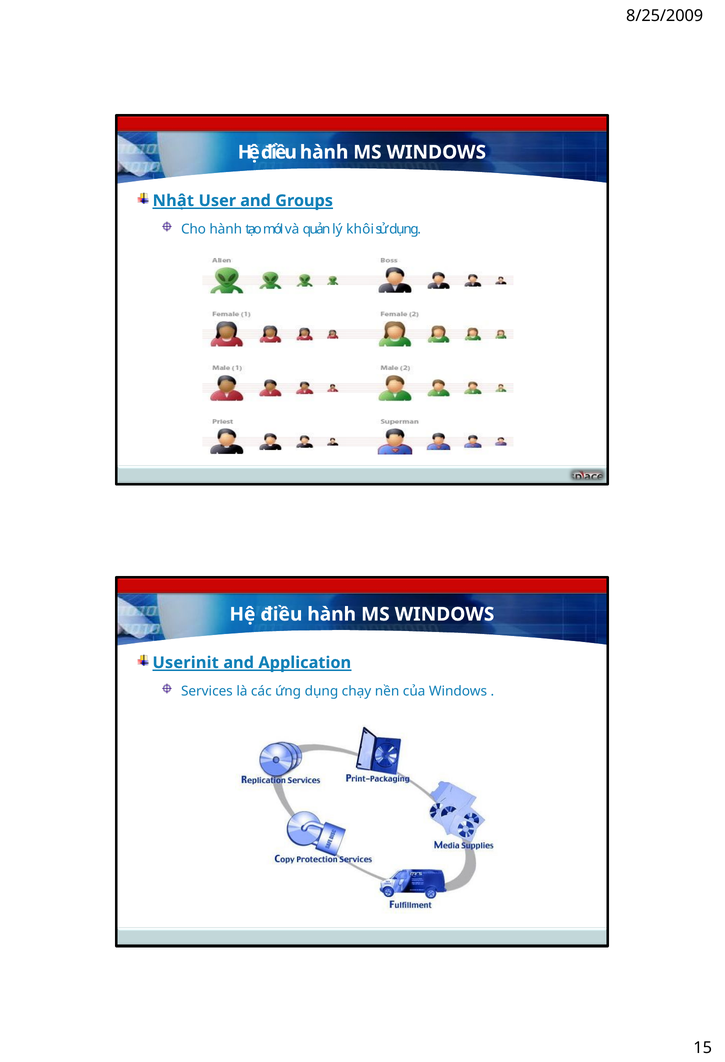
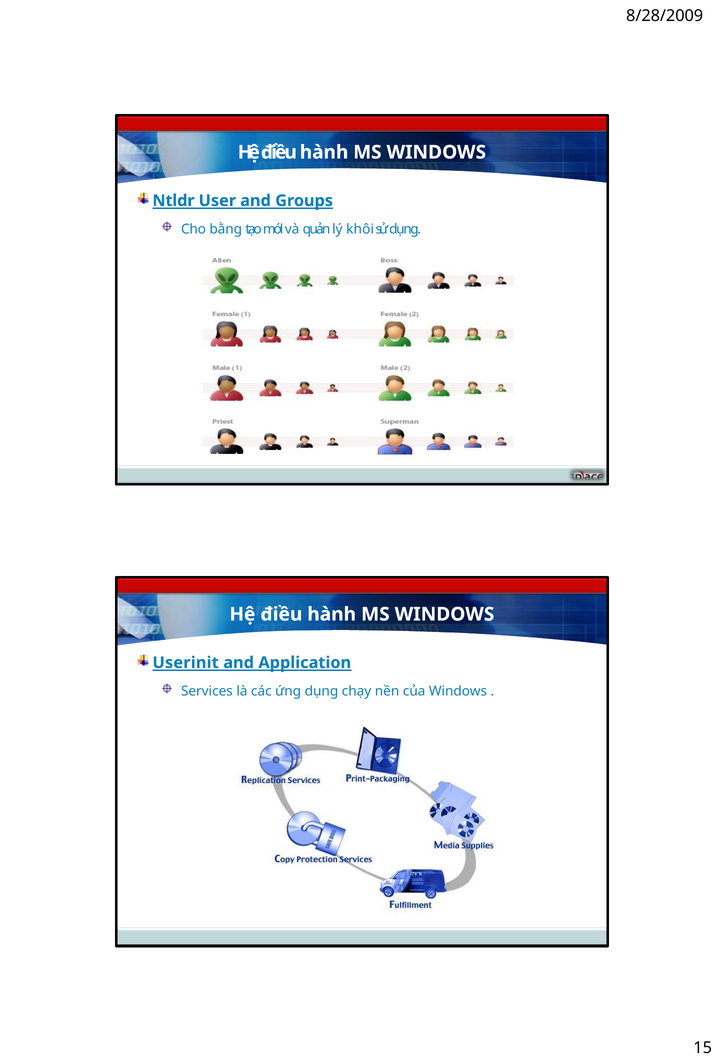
8/25/2009: 8/25/2009 -> 8/28/2009 (665, 16)
Nhật: Nhật -> Ntldr (173, 201)
Cho hành: hành -> bằng (226, 229)
